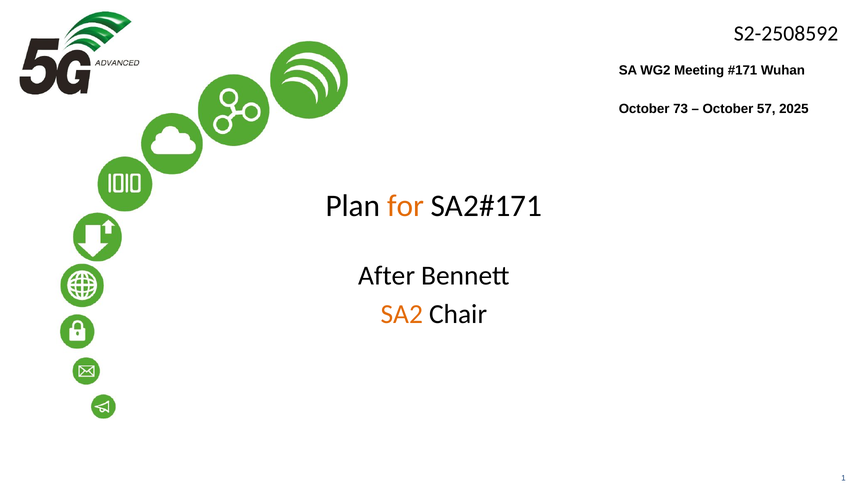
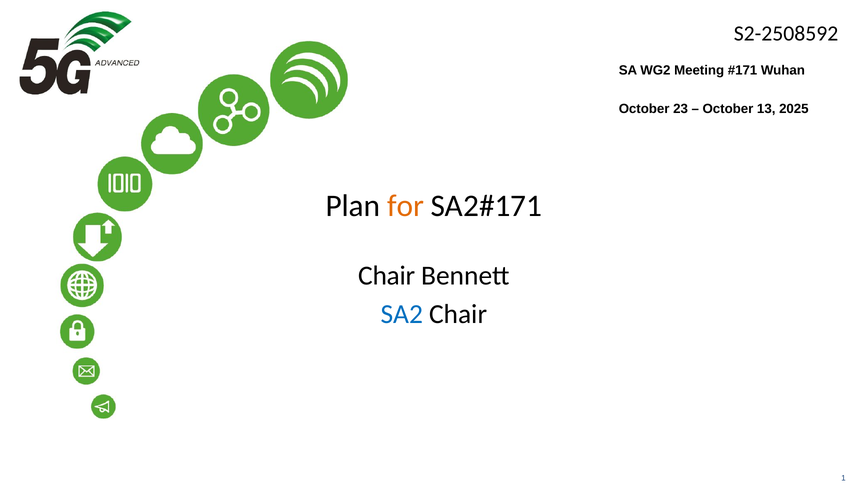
73: 73 -> 23 (681, 109)
57: 57 -> 13 (766, 109)
After: After -> Chair (387, 276)
SA2 colour: orange -> blue (402, 314)
